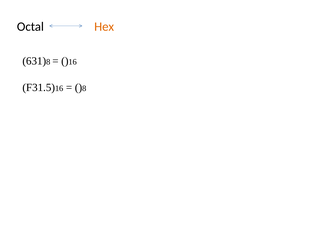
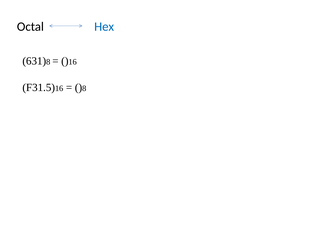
Hex colour: orange -> blue (104, 27)
